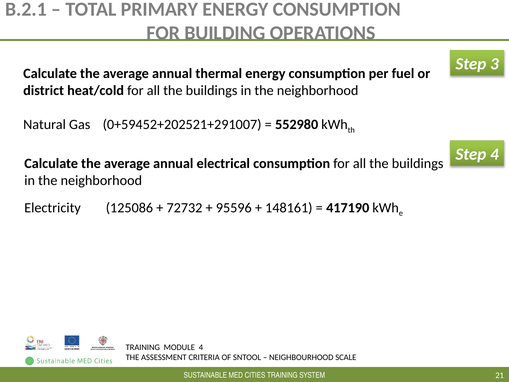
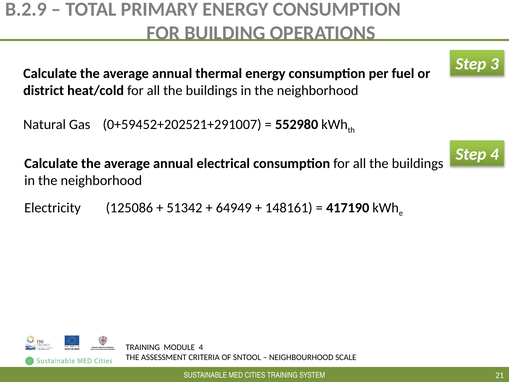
B.2.1: B.2.1 -> B.2.9 (26, 9)
72732: 72732 -> 51342 (184, 208)
95596: 95596 -> 64949 (234, 208)
